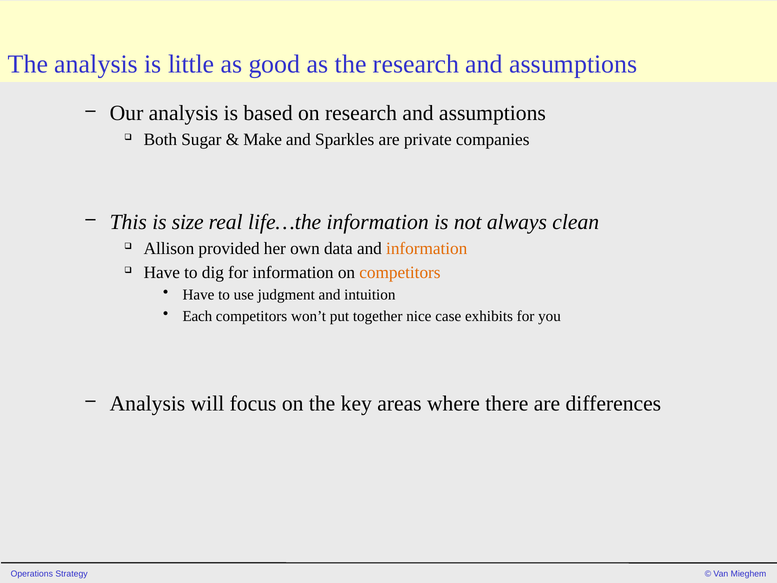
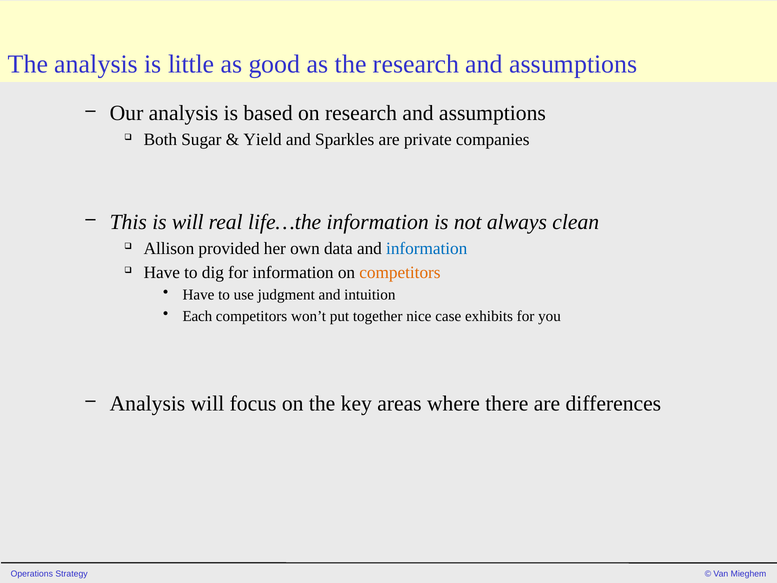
Make: Make -> Yield (263, 140)
is size: size -> will (188, 222)
information colour: orange -> blue (427, 248)
